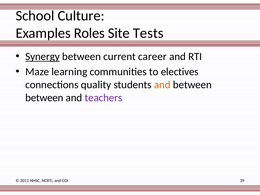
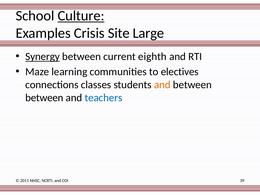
Culture underline: none -> present (81, 16)
Roles: Roles -> Crisis (89, 33)
Tests: Tests -> Large (148, 33)
career: career -> eighth (152, 57)
quality: quality -> classes (96, 85)
teachers colour: purple -> blue (103, 98)
